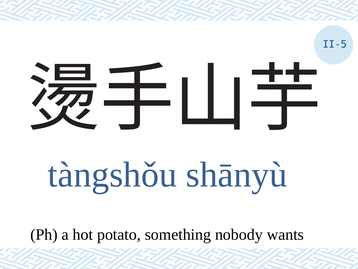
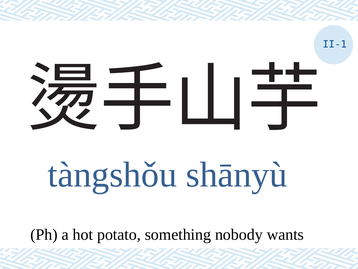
II-5: II-5 -> II-1 (335, 44)
